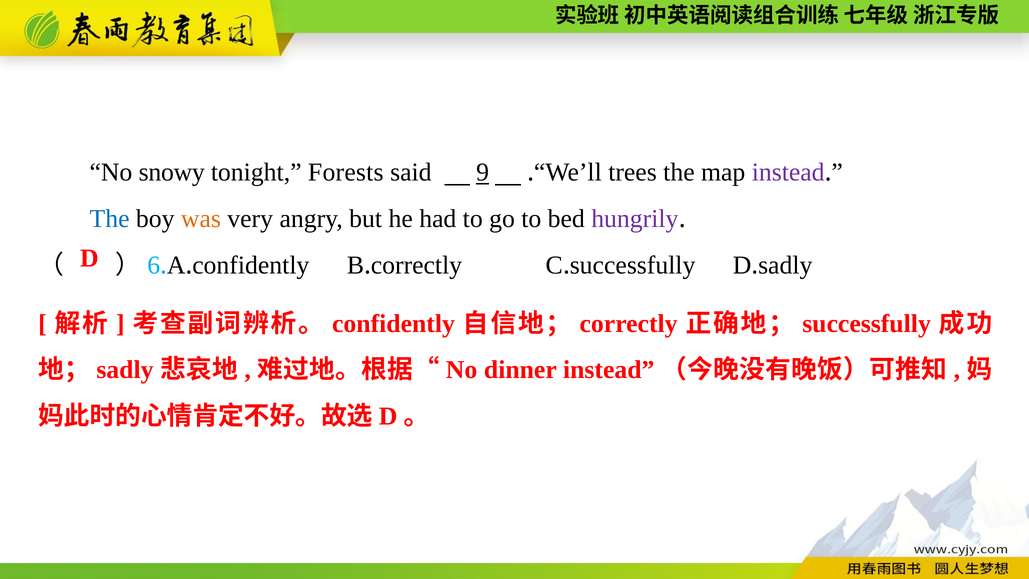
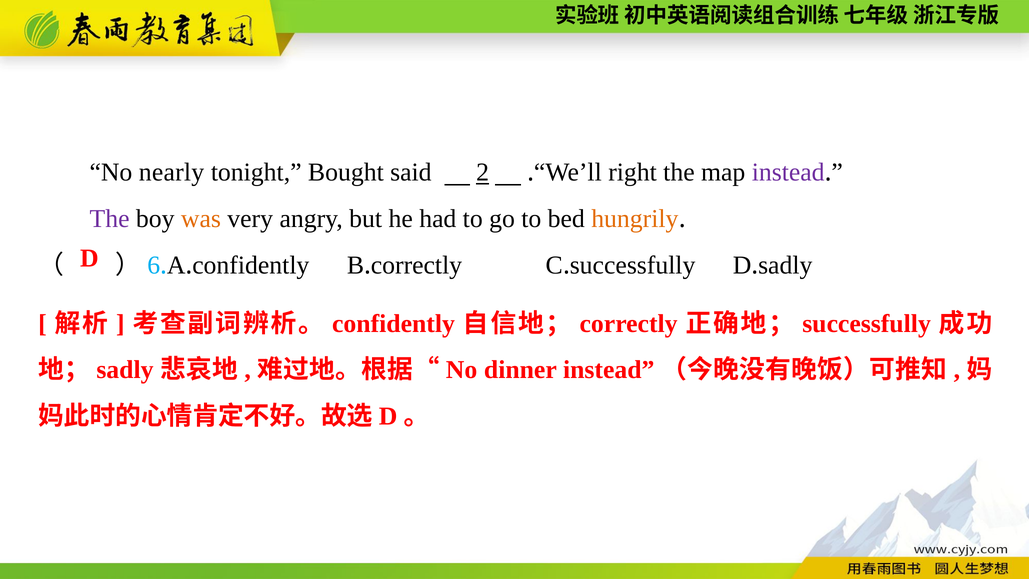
snowy: snowy -> nearly (171, 172)
Forests: Forests -> Bought (346, 172)
9: 9 -> 2 (483, 172)
trees: trees -> right (633, 172)
The colour: blue -> purple (110, 219)
hungrily colour: purple -> orange (635, 219)
